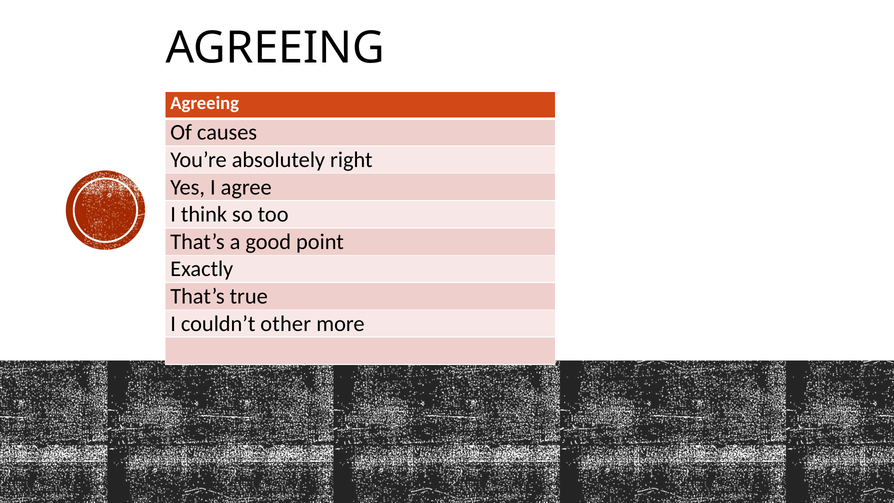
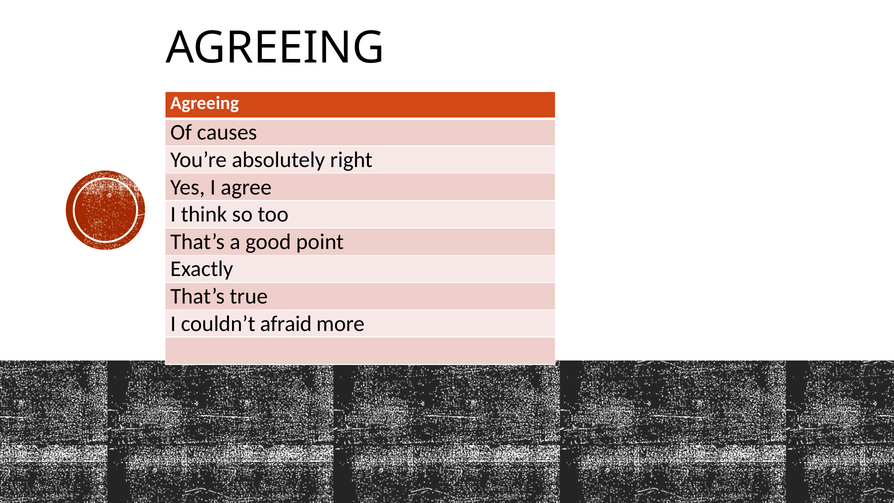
other: other -> afraid (286, 324)
